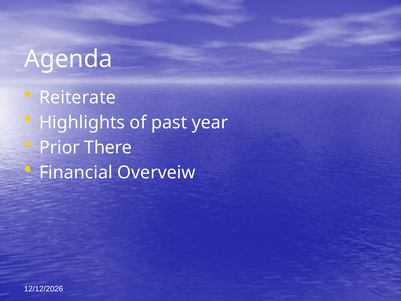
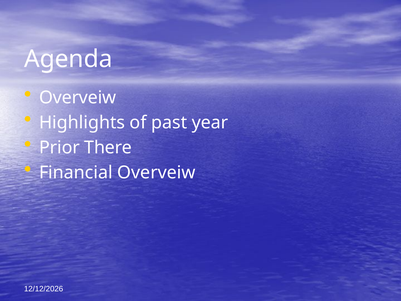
Reiterate: Reiterate -> Overveiw (78, 97)
